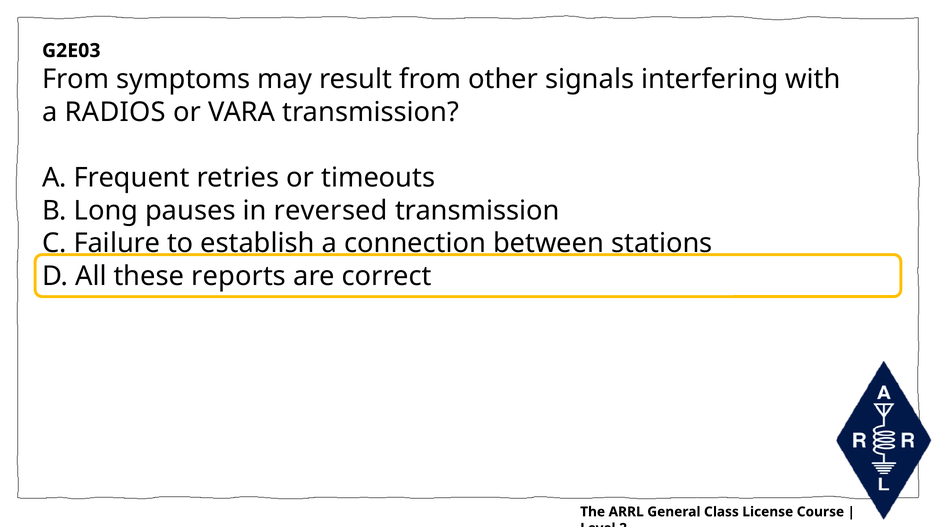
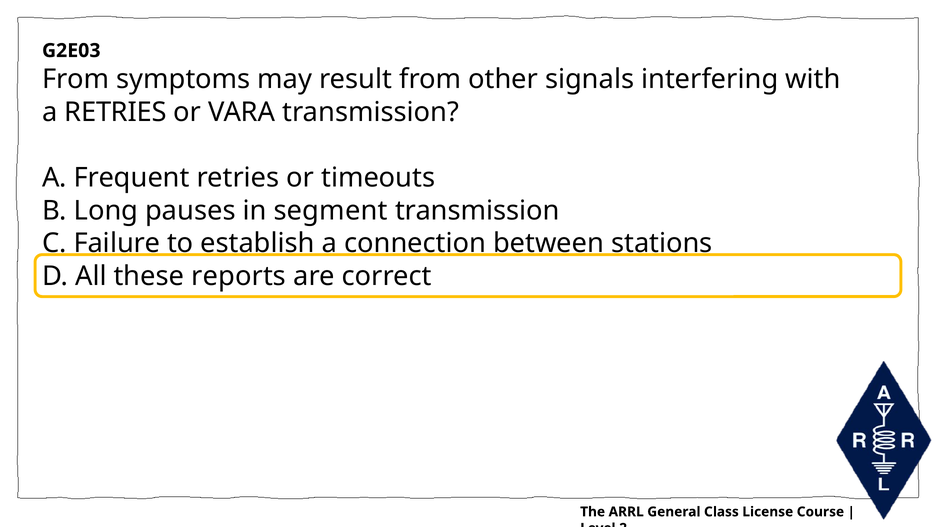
a RADIOS: RADIOS -> RETRIES (115, 112)
reversed: reversed -> segment (331, 210)
